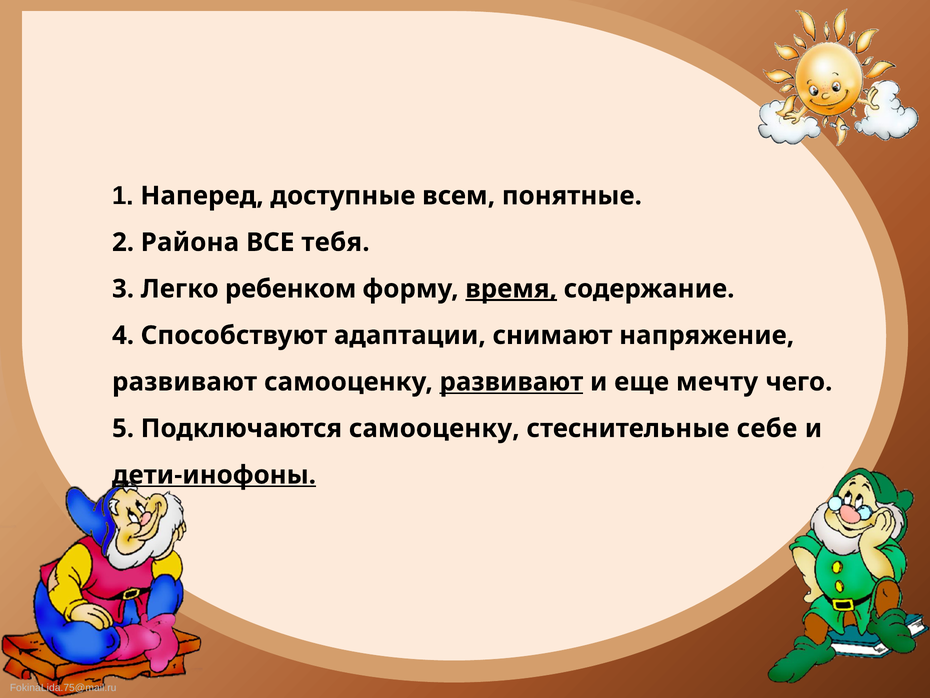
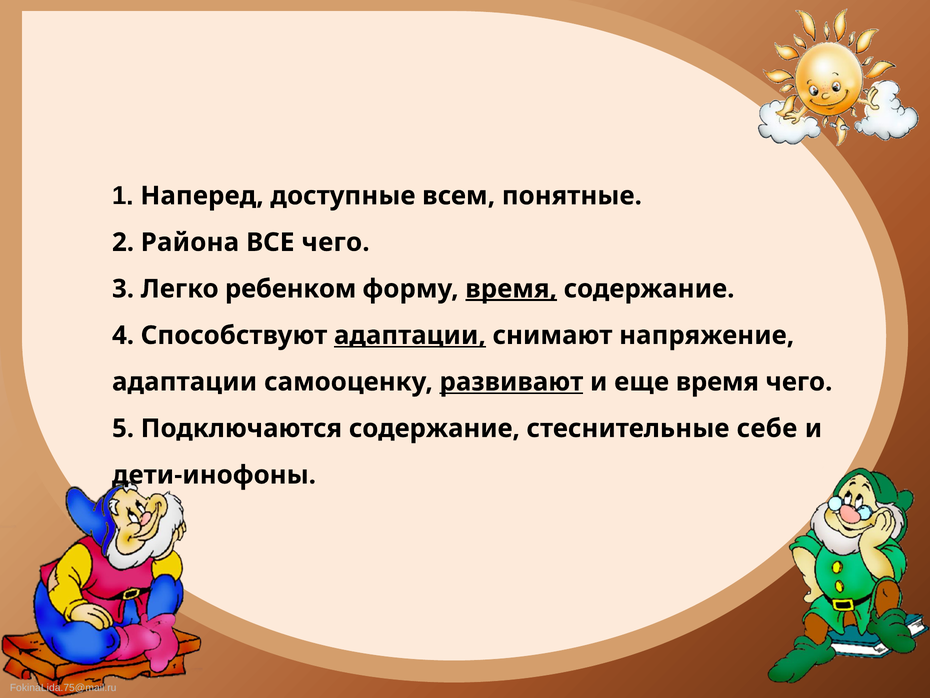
ВСЕ тебя: тебя -> чего (336, 242)
адаптации underline: none -> present (410, 335)
развивают: развивают -> адаптации (185, 382)
еще мечту: мечту -> время (717, 382)
Подключаются самооценку: самооценку -> содержание (434, 428)
дети-инофоны underline: present -> none (214, 475)
